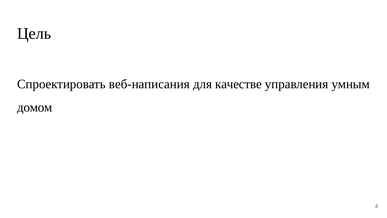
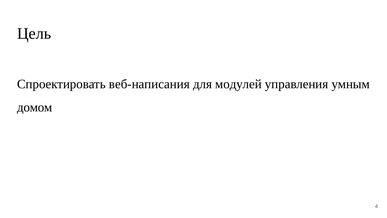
качестве: качестве -> модулей (238, 84)
